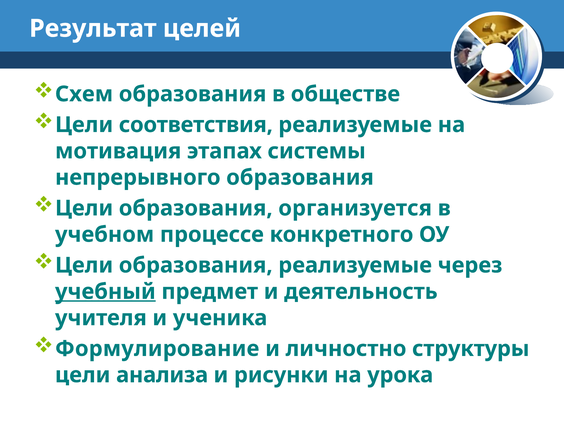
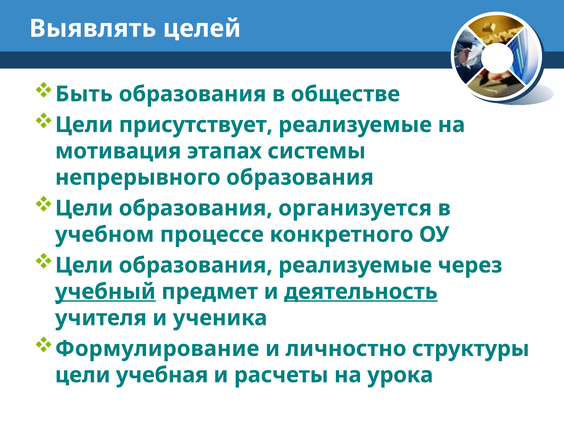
Результат: Результат -> Выявлять (93, 28)
Схем: Схем -> Быть (84, 94)
соответствия: соответствия -> присутствует (196, 125)
деятельность underline: none -> present (361, 292)
анализа: анализа -> учебная (162, 375)
рисунки: рисунки -> расчеты (281, 375)
